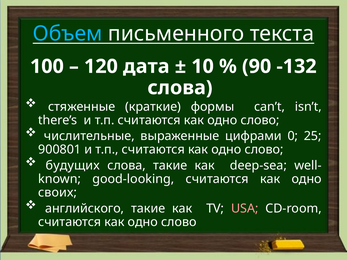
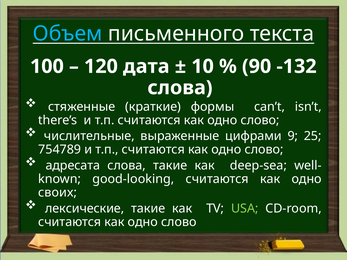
0: 0 -> 9 (293, 136)
900801: 900801 -> 754789 (60, 150)
будущих: будущих -> адресата (73, 166)
английского: английского -> лексические (85, 209)
USA colour: pink -> light green (245, 209)
